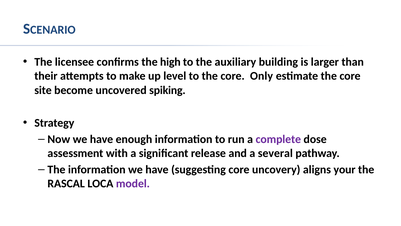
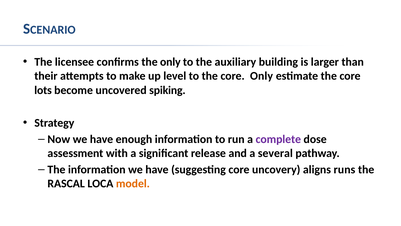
the high: high -> only (170, 62)
site: site -> lots (43, 90)
your: your -> runs (344, 169)
model colour: purple -> orange (133, 183)
